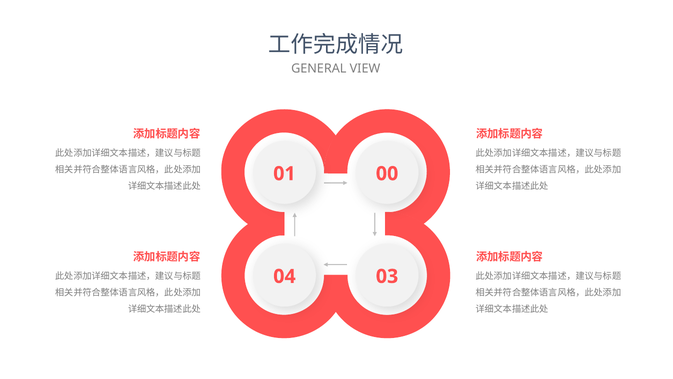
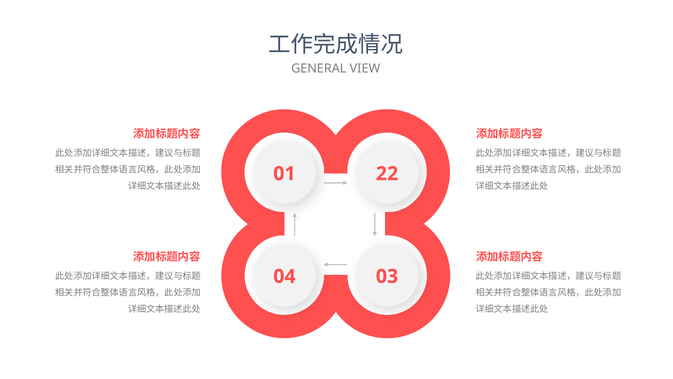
00: 00 -> 22 (387, 174)
